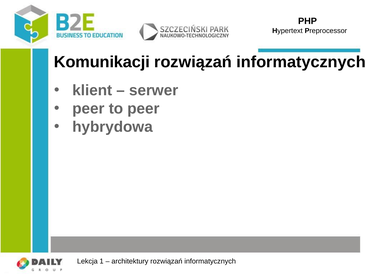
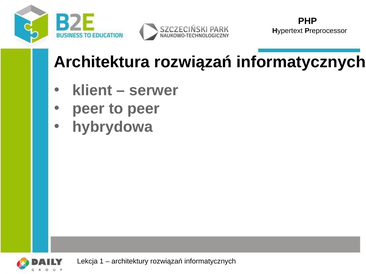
Komunikacji: Komunikacji -> Architektura (102, 62)
